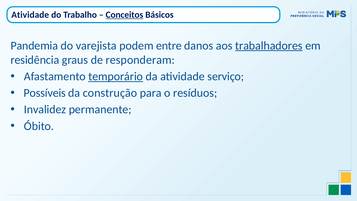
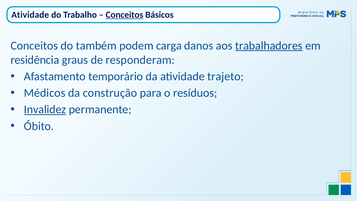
Pandemia: Pandemia -> Conceitos (34, 46)
varejista: varejista -> também (96, 46)
entre: entre -> carga (169, 46)
temporário underline: present -> none (116, 76)
serviço: serviço -> trajeto (226, 76)
Possíveis: Possíveis -> Médicos (45, 93)
Invalidez underline: none -> present (45, 109)
